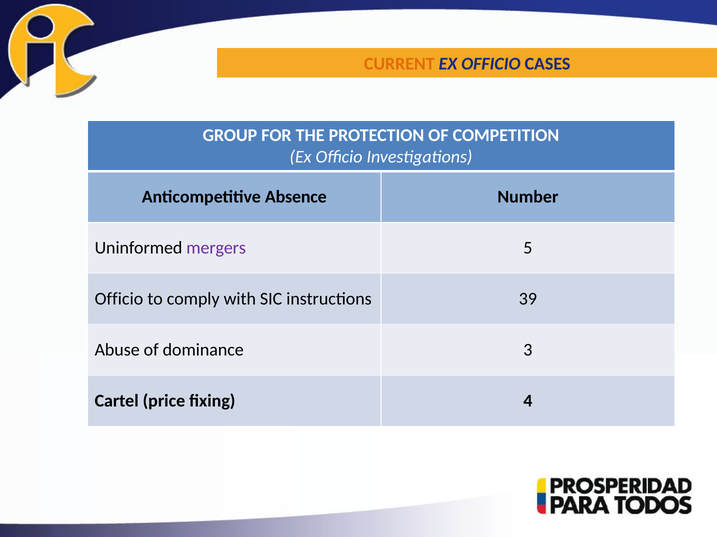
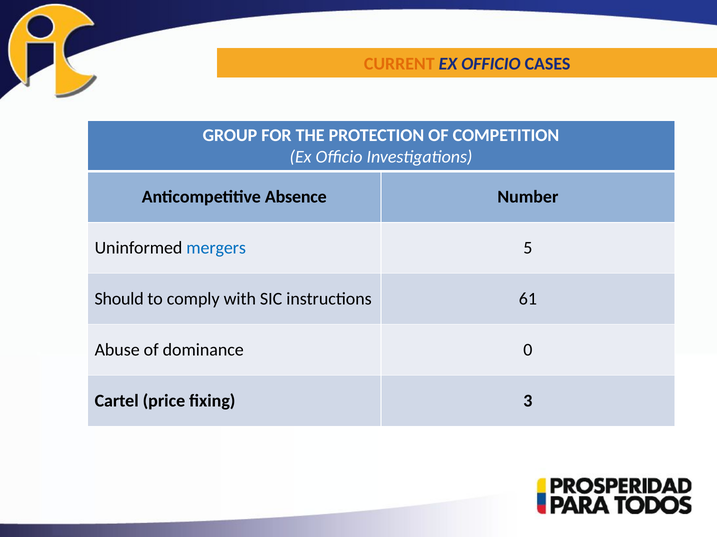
mergers colour: purple -> blue (216, 248)
Officio: Officio -> Should (119, 299)
39: 39 -> 61 (528, 299)
3: 3 -> 0 (528, 350)
4: 4 -> 3 (528, 402)
